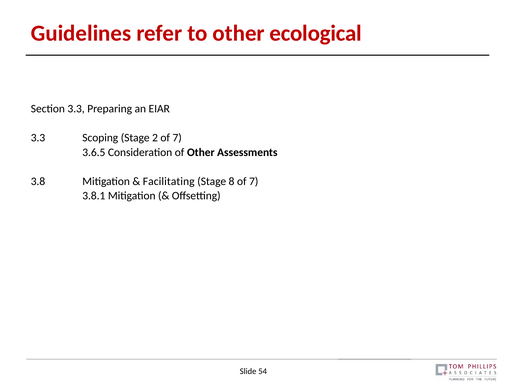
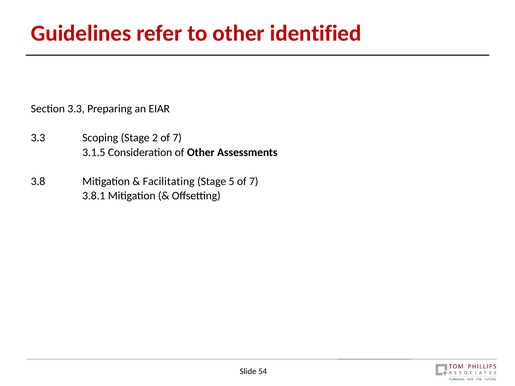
ecological: ecological -> identified (316, 33)
3.6.5: 3.6.5 -> 3.1.5 (94, 152)
8: 8 -> 5 (232, 181)
